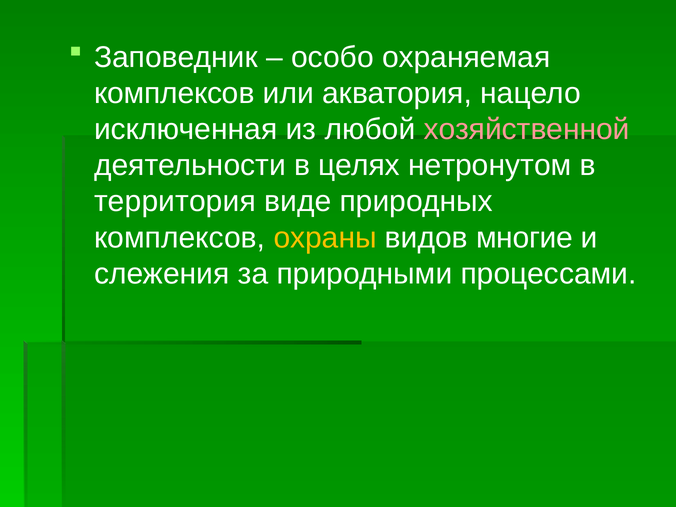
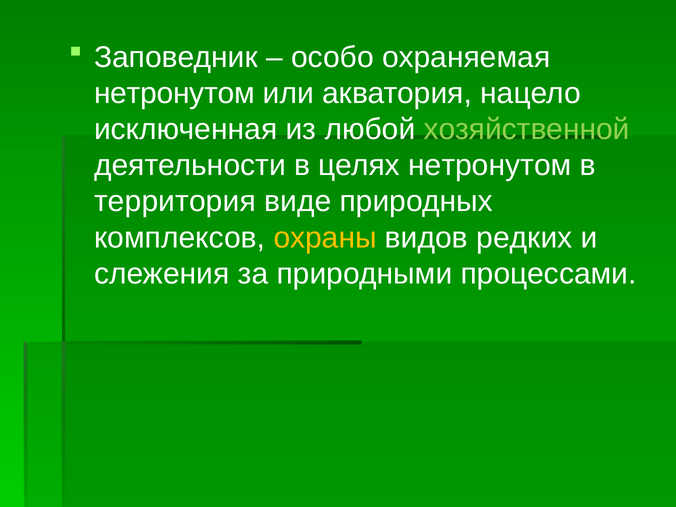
комплексов: комплексов -> нетронутом (174, 93)
хозяйственной colour: pink -> light green (527, 129)
многие: многие -> редких (524, 238)
